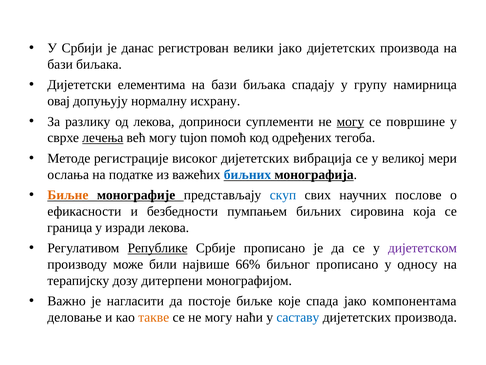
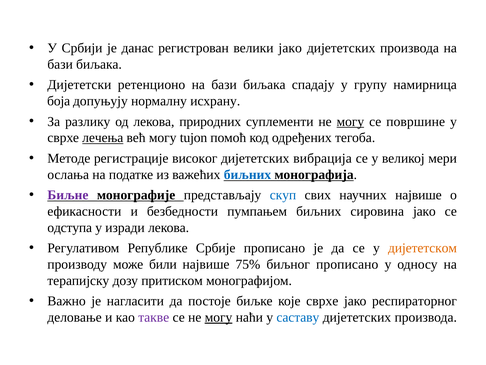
елементима: елементима -> ретенционо (152, 85)
овај: овај -> боја (59, 101)
доприноси: доприноси -> природних (210, 121)
Биљне colour: orange -> purple (68, 195)
научних послове: послове -> највише (418, 195)
сировина која: која -> јако (424, 211)
граница: граница -> одступа (70, 227)
Републике underline: present -> none (158, 248)
дијететском colour: purple -> orange (422, 248)
66%: 66% -> 75% (248, 264)
дитерпени: дитерпени -> притиском (172, 280)
које спада: спада -> сврхе (322, 301)
компонентама: компонентама -> респираторног (414, 301)
такве colour: orange -> purple (154, 317)
могу underline: none -> present (219, 317)
